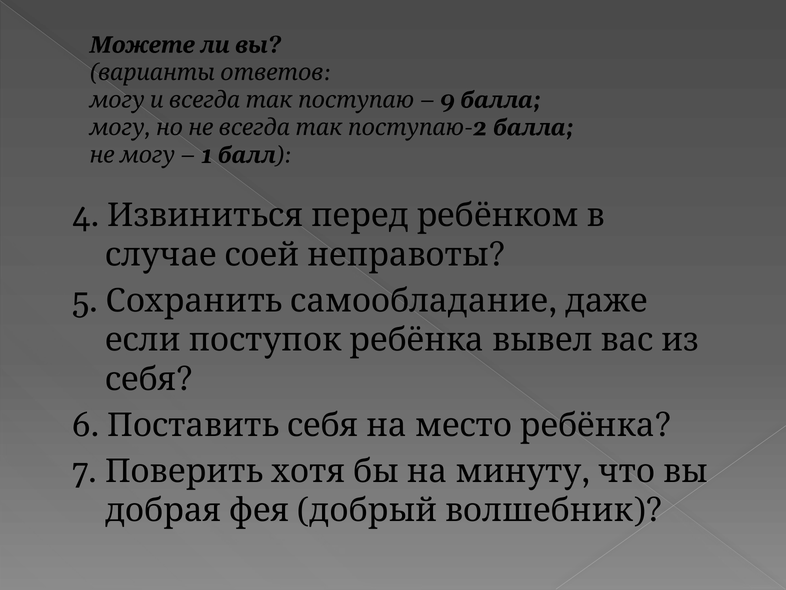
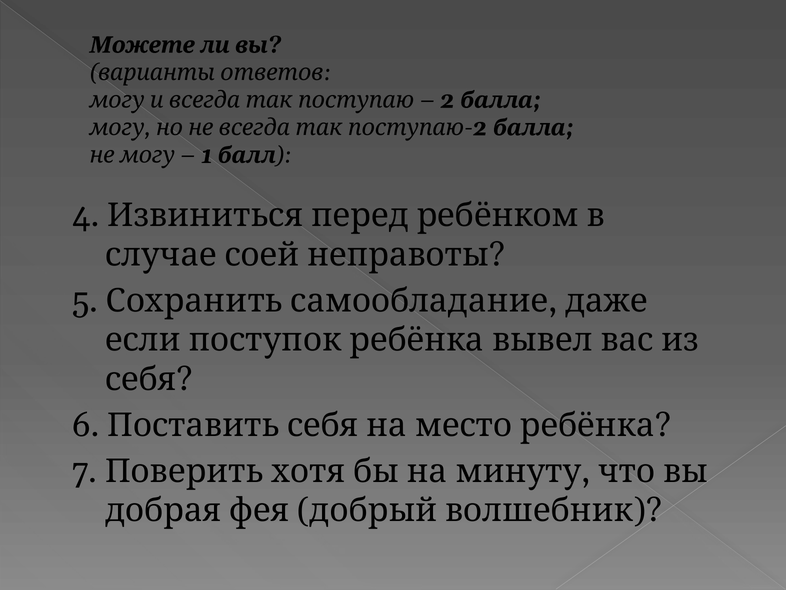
9: 9 -> 2 (447, 100)
